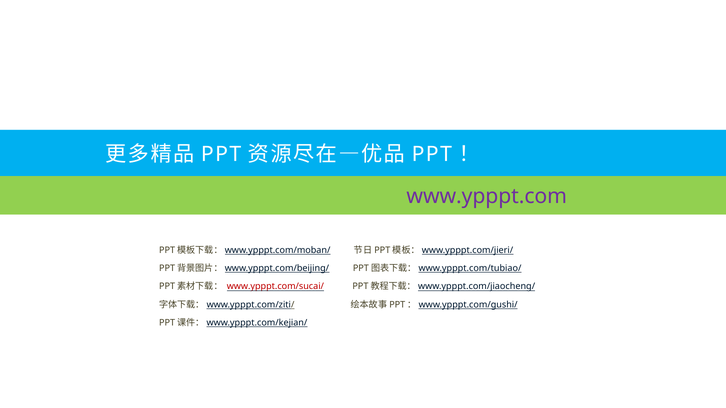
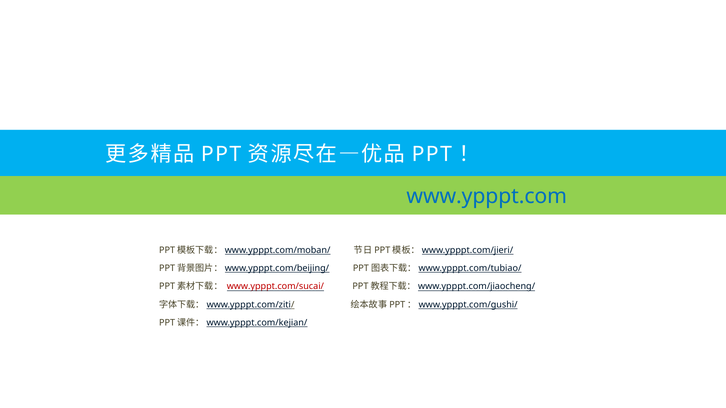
www.ypppt.com colour: purple -> blue (487, 197)
